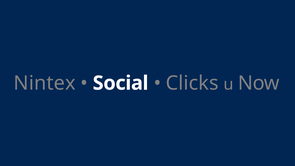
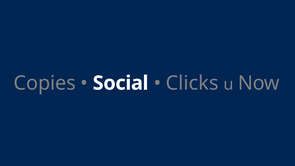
Nintex: Nintex -> Copies (45, 83)
